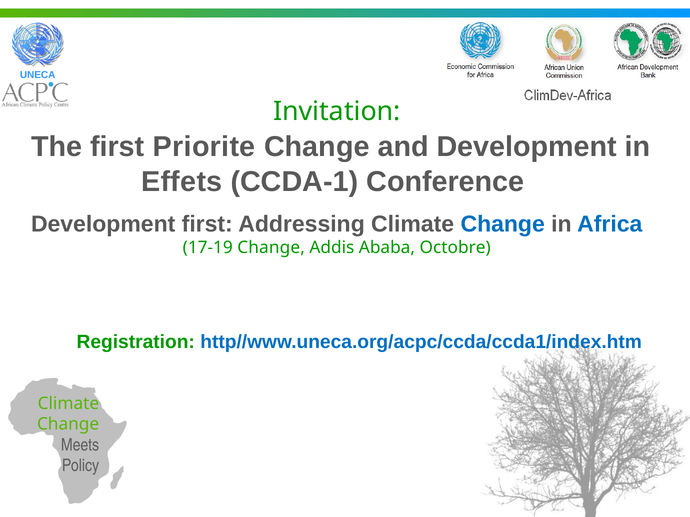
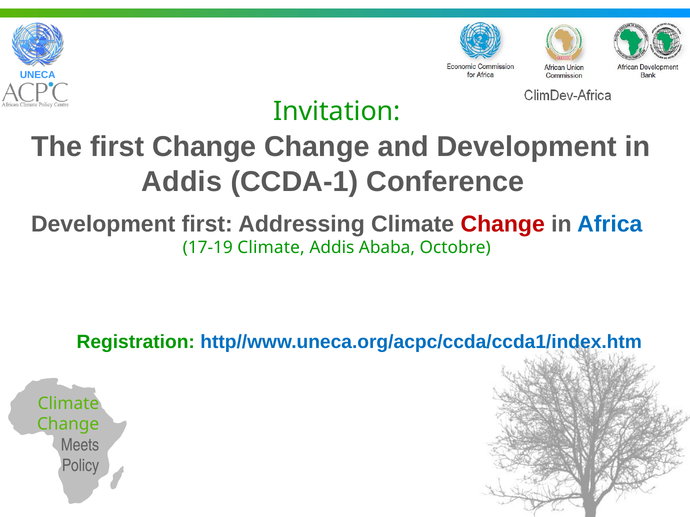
first Priorite: Priorite -> Change (204, 147)
Effets: Effets -> Addis (182, 182)
Change colour: blue -> red (503, 224)
17-19 Change: Change -> Climate (271, 248)
